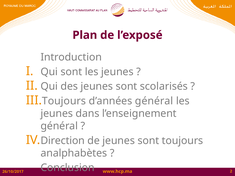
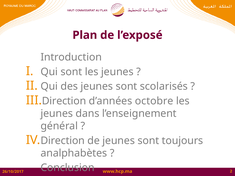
Toujours: Toujours -> Direction (64, 101)
d’années général: général -> octobre (154, 101)
